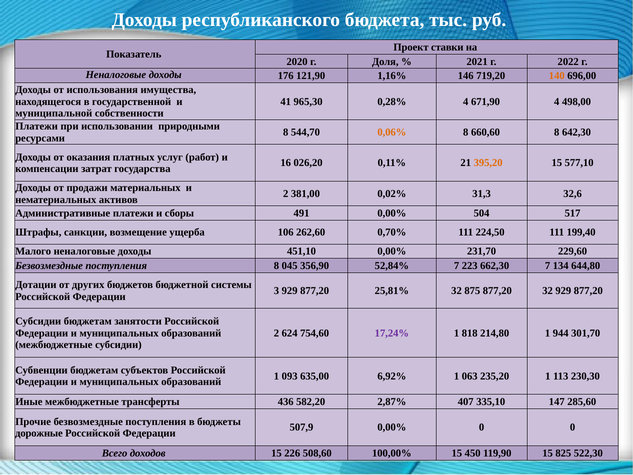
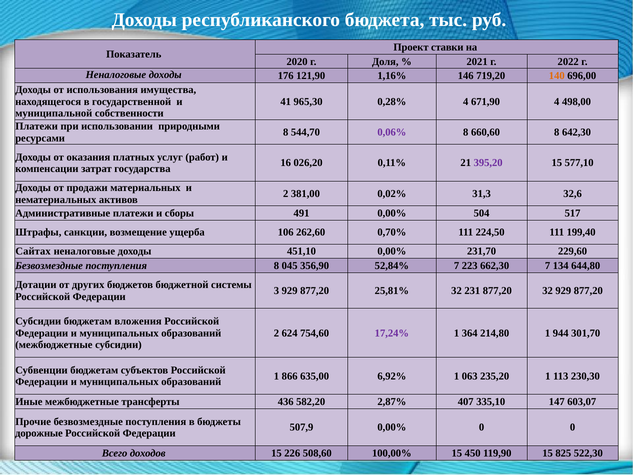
0,06% colour: orange -> purple (392, 132)
395,20 colour: orange -> purple (488, 163)
Малого: Малого -> Сайтах (33, 251)
875: 875 -> 231 (472, 291)
занятости: занятости -> вложения (138, 321)
818: 818 -> 364 (470, 333)
093: 093 -> 866 (290, 376)
285,60: 285,60 -> 603,07 (582, 402)
